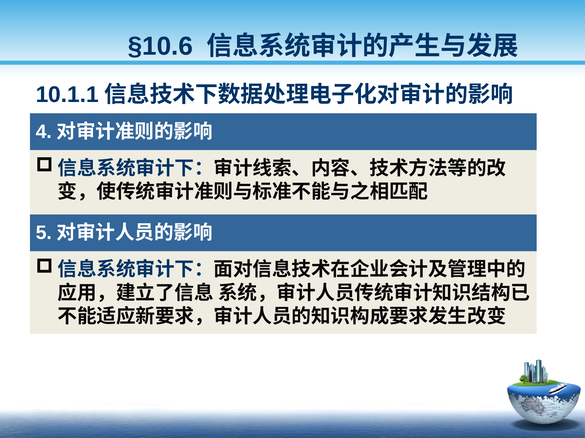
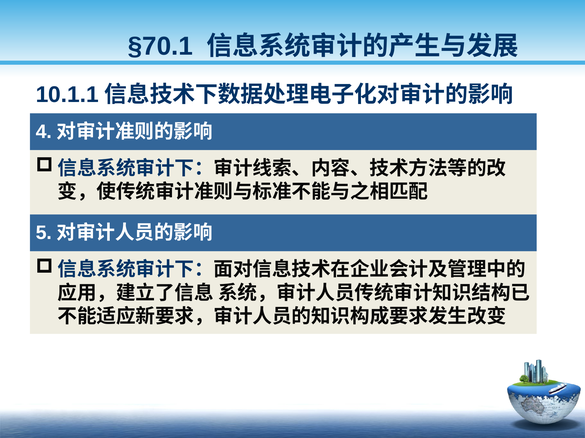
§10.6: §10.6 -> §70.1 (160, 46)
